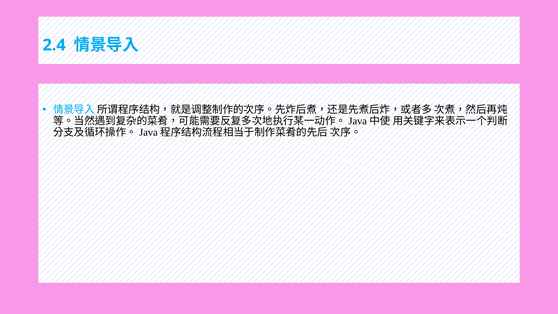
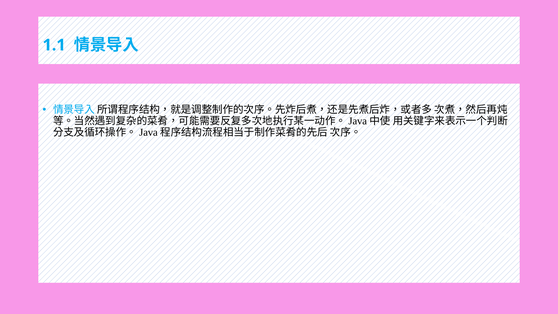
2.4: 2.4 -> 1.1 (54, 45)
